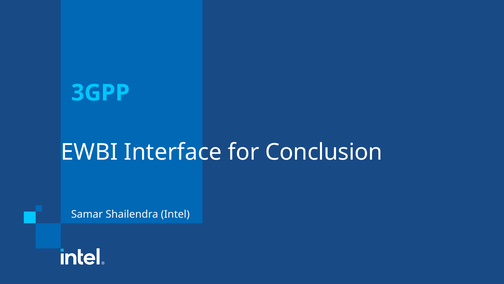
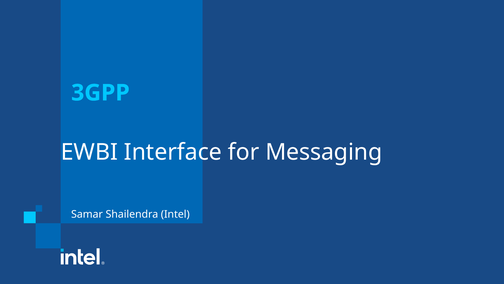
Conclusion: Conclusion -> Messaging (324, 152)
